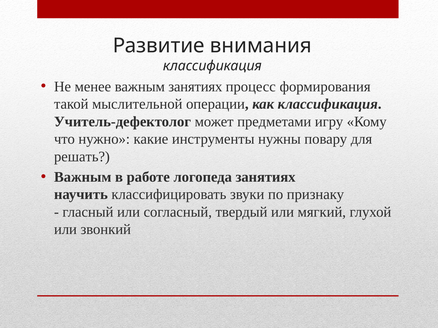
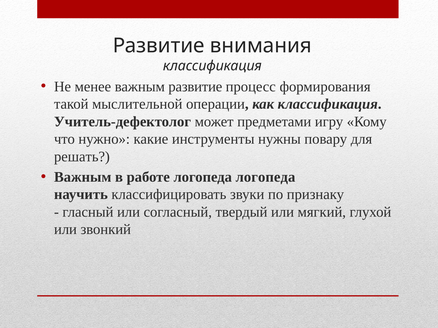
важным занятиях: занятиях -> развитие (195, 87)
логопеда занятиях: занятиях -> логопеда (265, 177)
